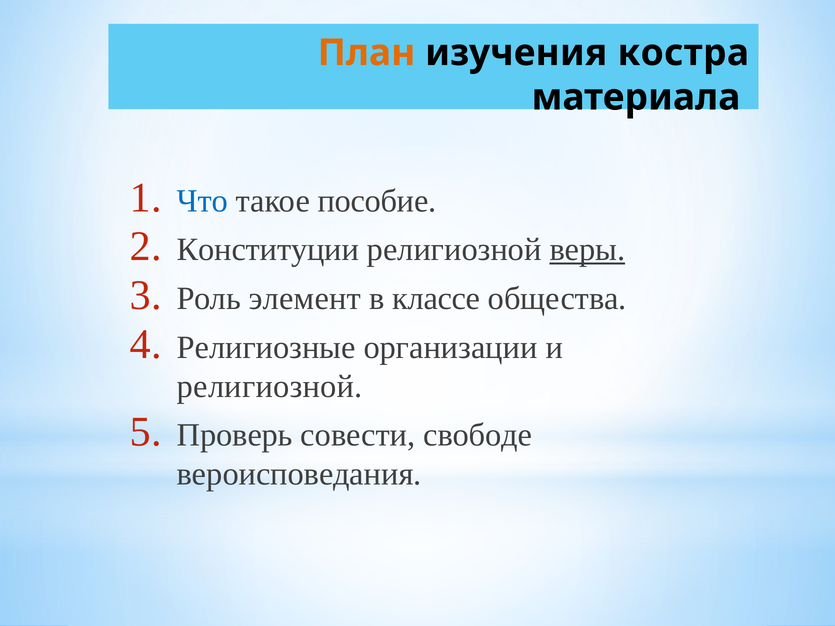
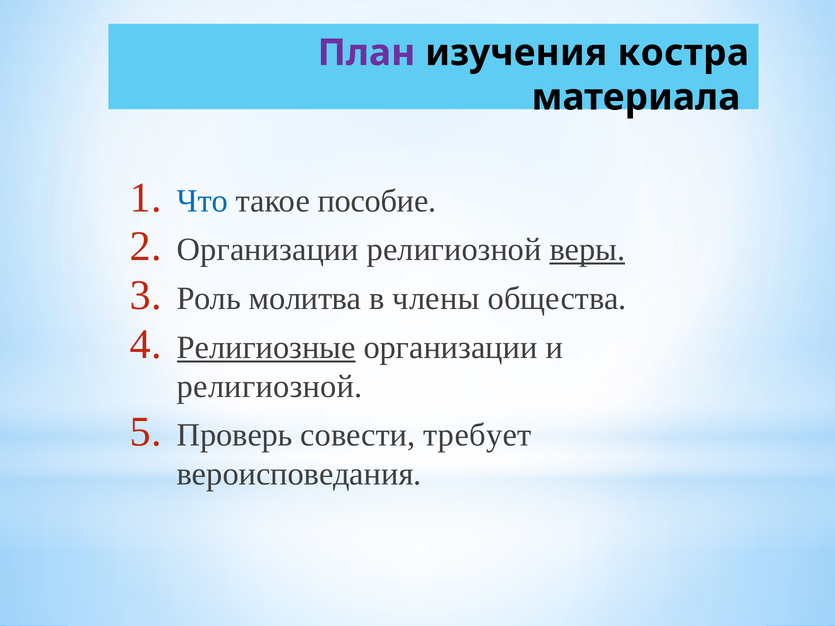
План colour: orange -> purple (367, 53)
Конституции: Конституции -> Организации (268, 250)
элемент: элемент -> молитва (305, 299)
классе: классе -> члены (436, 299)
Религиозные underline: none -> present (266, 348)
свободе: свободе -> требует (477, 435)
